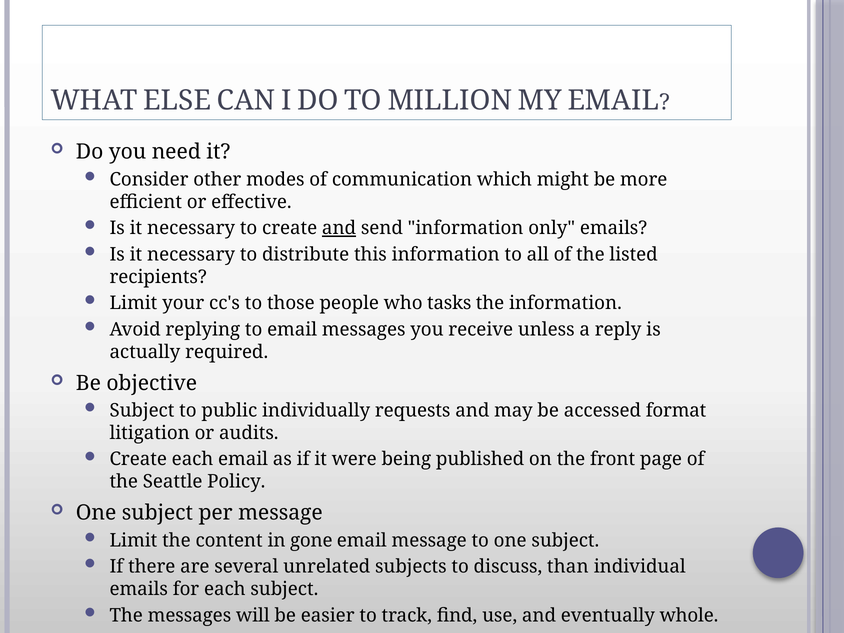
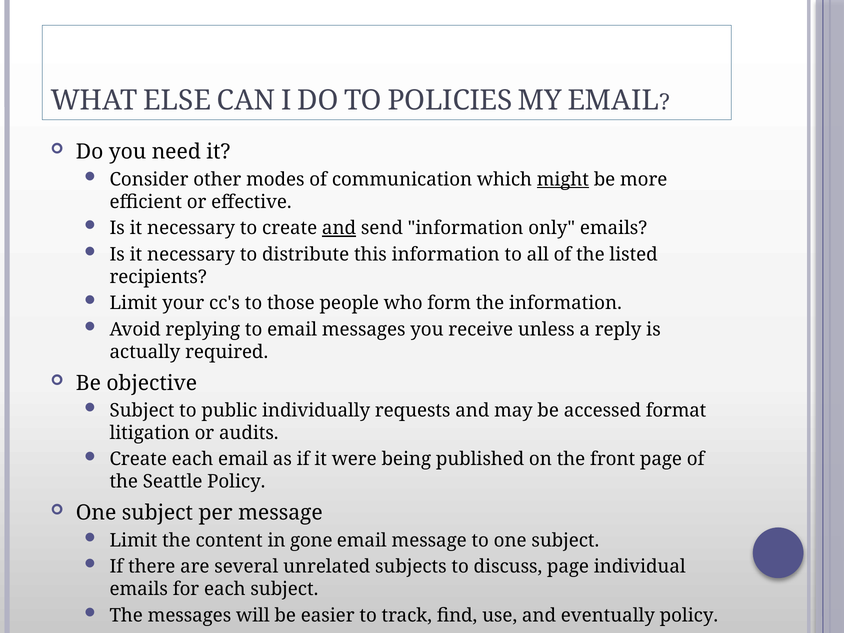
MILLION: MILLION -> POLICIES (450, 100)
might underline: none -> present (563, 179)
tasks: tasks -> form (449, 303)
discuss than: than -> page (568, 567)
eventually whole: whole -> policy (689, 615)
